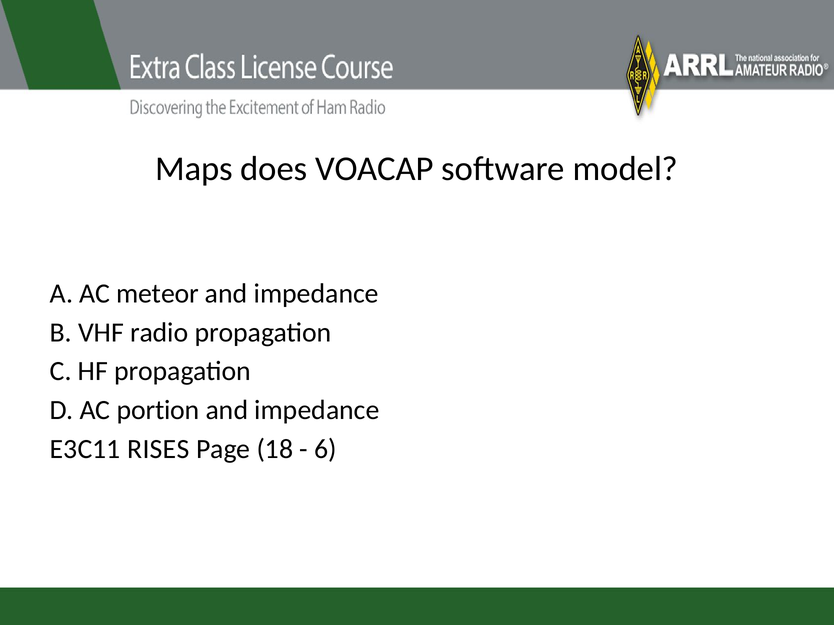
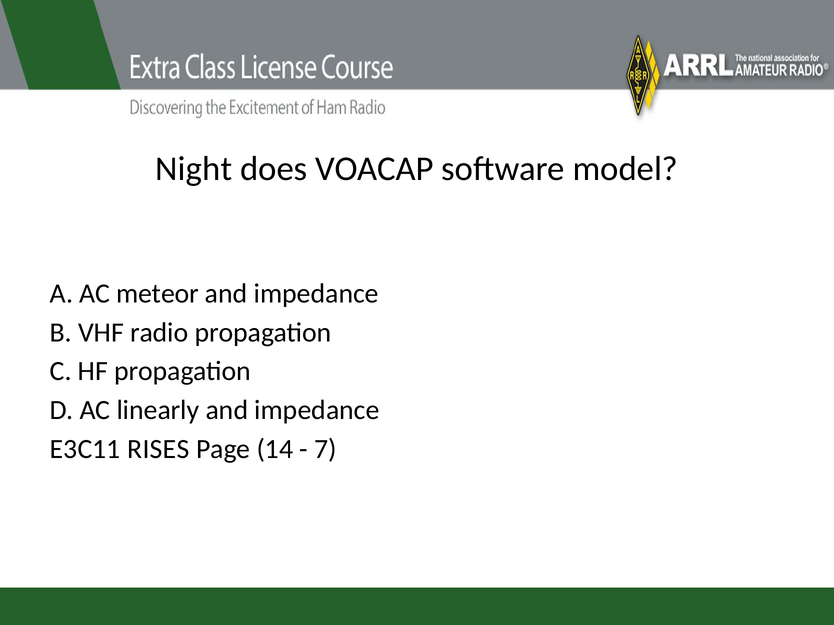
Maps: Maps -> Night (194, 169)
portion: portion -> linearly (158, 411)
18: 18 -> 14 (275, 449)
6: 6 -> 7 (325, 449)
